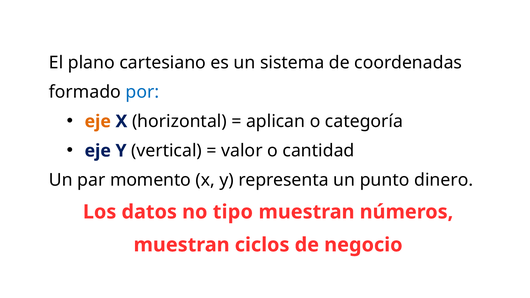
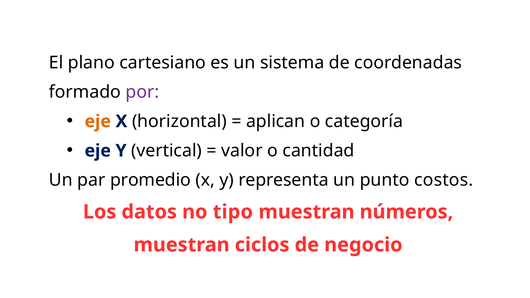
por colour: blue -> purple (142, 92)
momento: momento -> promedio (150, 180)
dinero: dinero -> costos (444, 180)
